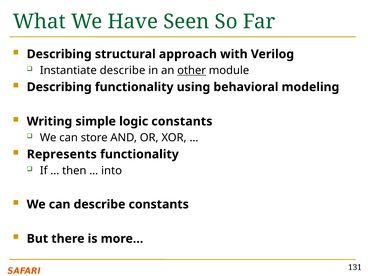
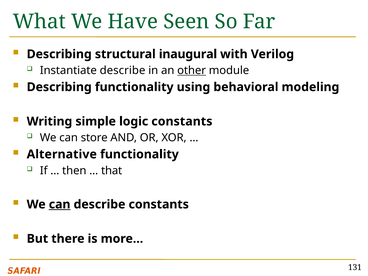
approach: approach -> inaugural (188, 54)
Represents: Represents -> Alternative (62, 154)
into: into -> that (112, 171)
can underline: none -> present (60, 204)
